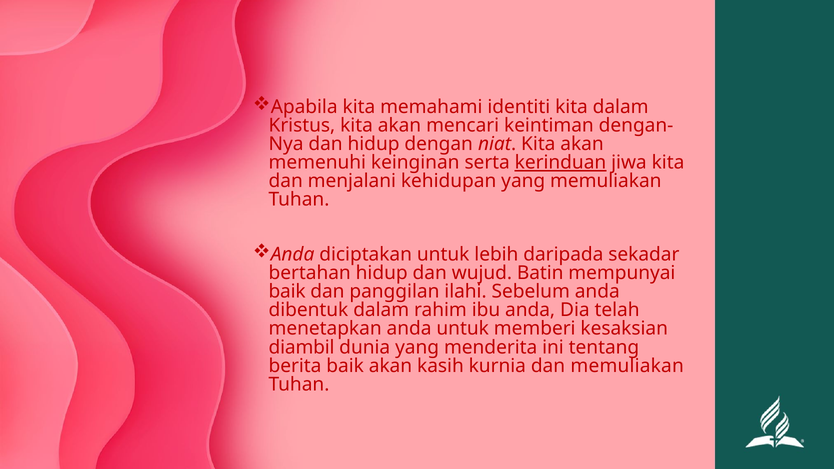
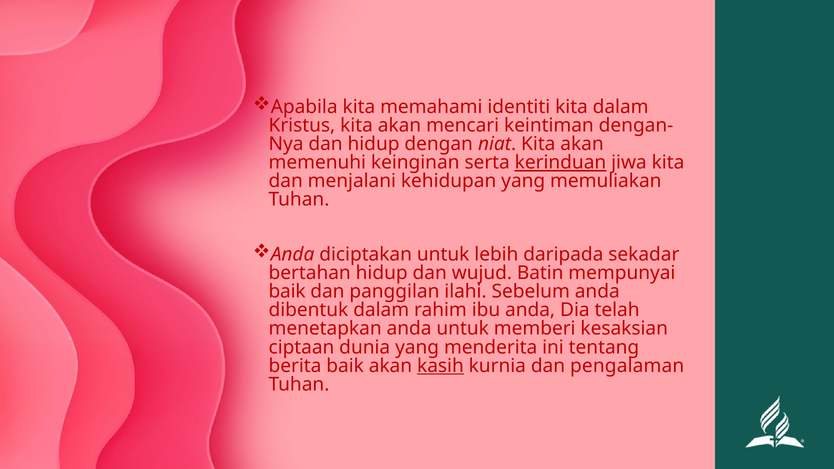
diambil: diambil -> ciptaan (302, 347)
kasih underline: none -> present (440, 366)
dan memuliakan: memuliakan -> pengalaman (627, 366)
